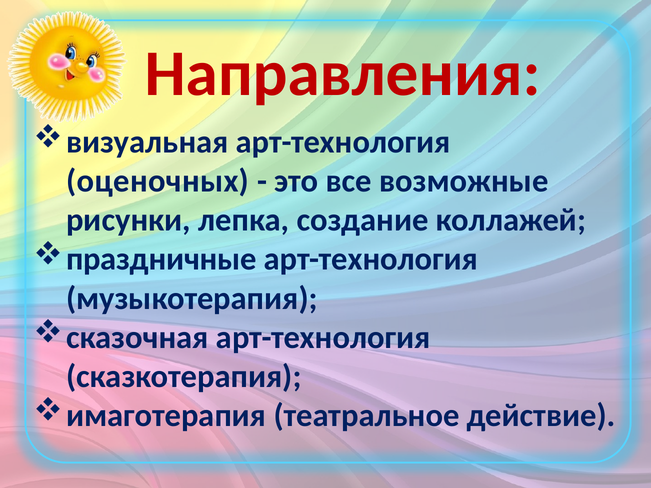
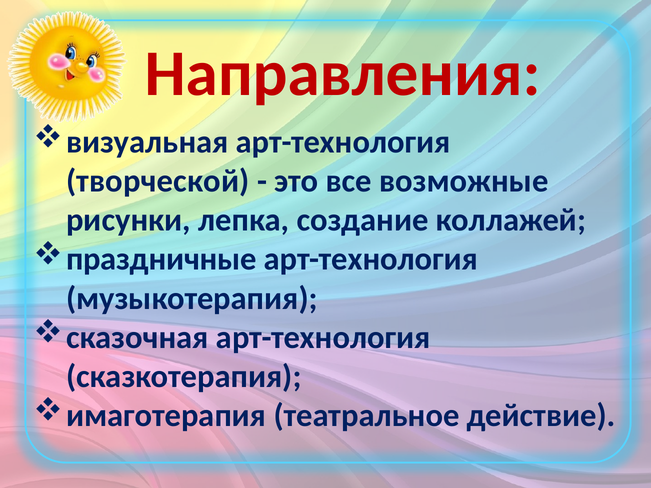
оценочных: оценочных -> творческой (158, 181)
